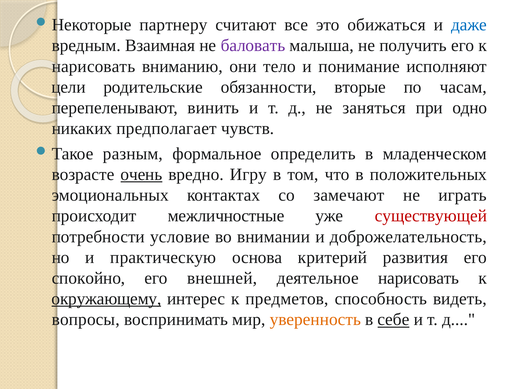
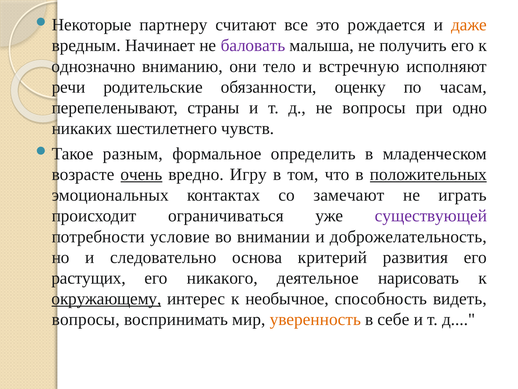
обижаться: обижаться -> рождается (387, 25)
даже colour: blue -> orange (469, 25)
Взаимная: Взаимная -> Начинает (160, 46)
нарисовать: нарисовать -> однозначно (94, 66)
понимание: понимание -> встречную (359, 66)
цели: цели -> речи (69, 87)
вторые: вторые -> оценку (360, 87)
винить: винить -> страны (213, 108)
не заняться: заняться -> вопросы (374, 108)
предполагает: предполагает -> шестилетнего (167, 128)
положительных underline: none -> present (428, 174)
межличностные: межличностные -> ограничиваться (226, 216)
существующей colour: red -> purple (431, 216)
практическую: практическую -> следовательно (163, 257)
спокойно: спокойно -> растущих (89, 278)
внешней: внешней -> никакого (222, 278)
предметов: предметов -> необычное (287, 298)
себе underline: present -> none (394, 319)
